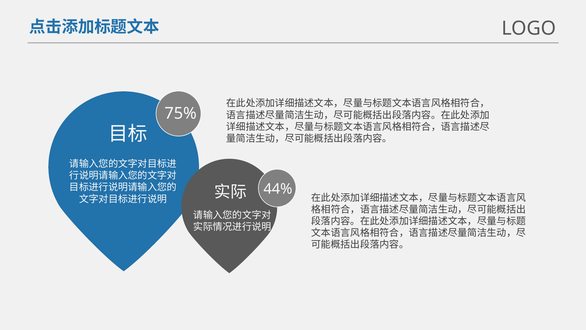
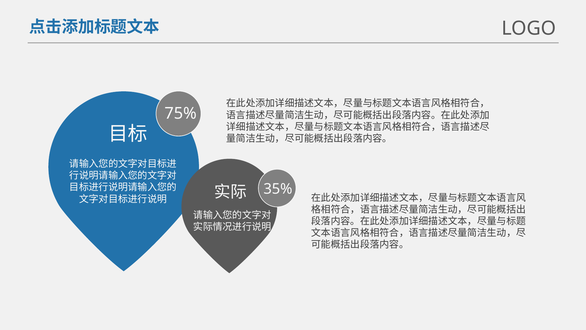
44%: 44% -> 35% (278, 189)
